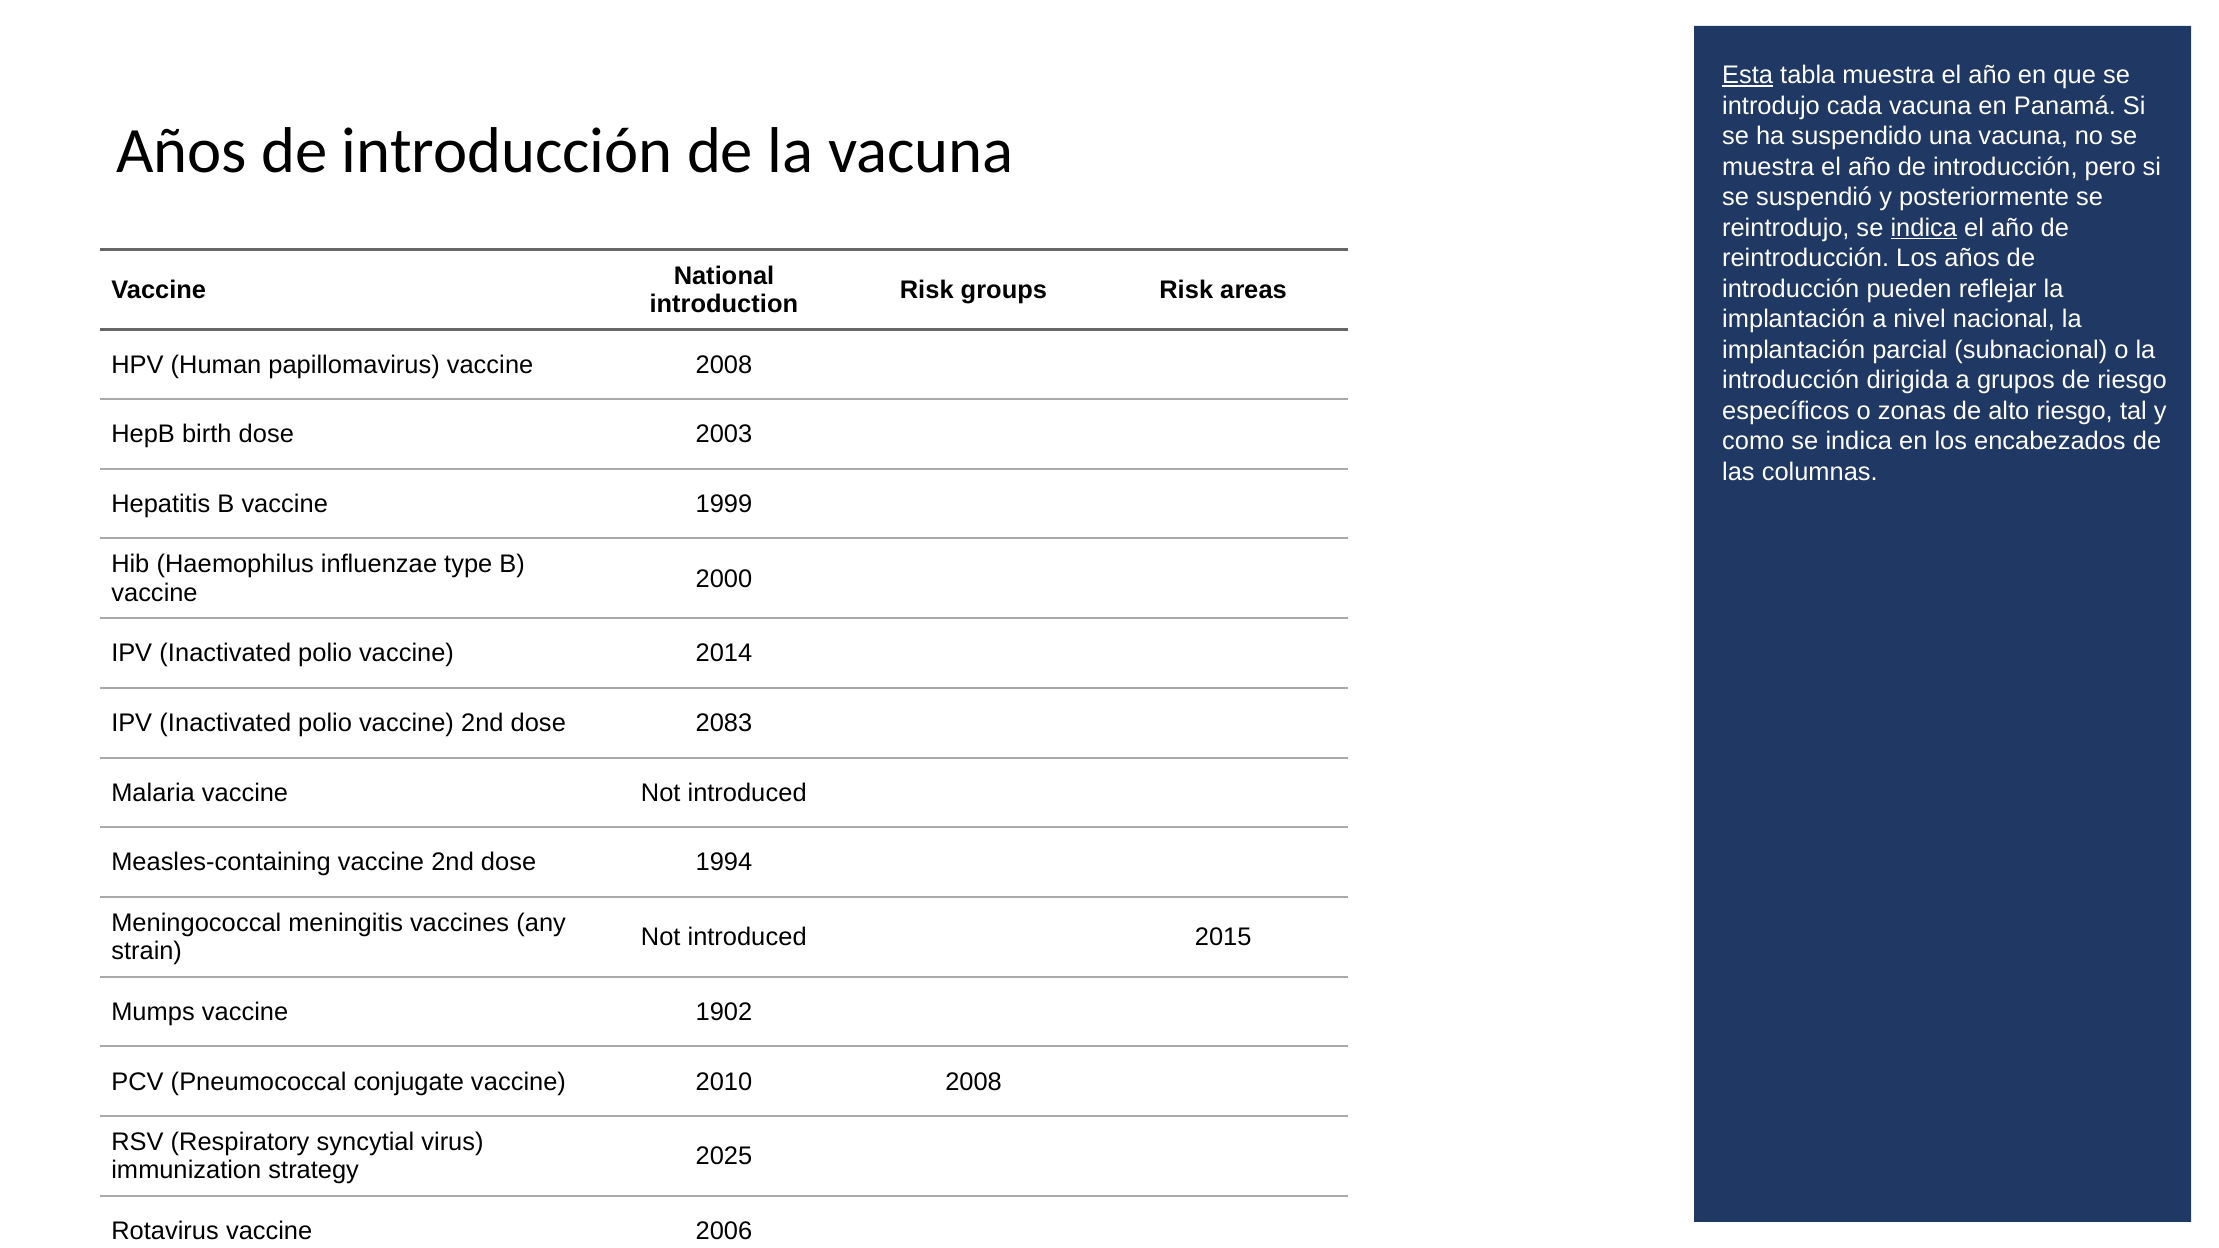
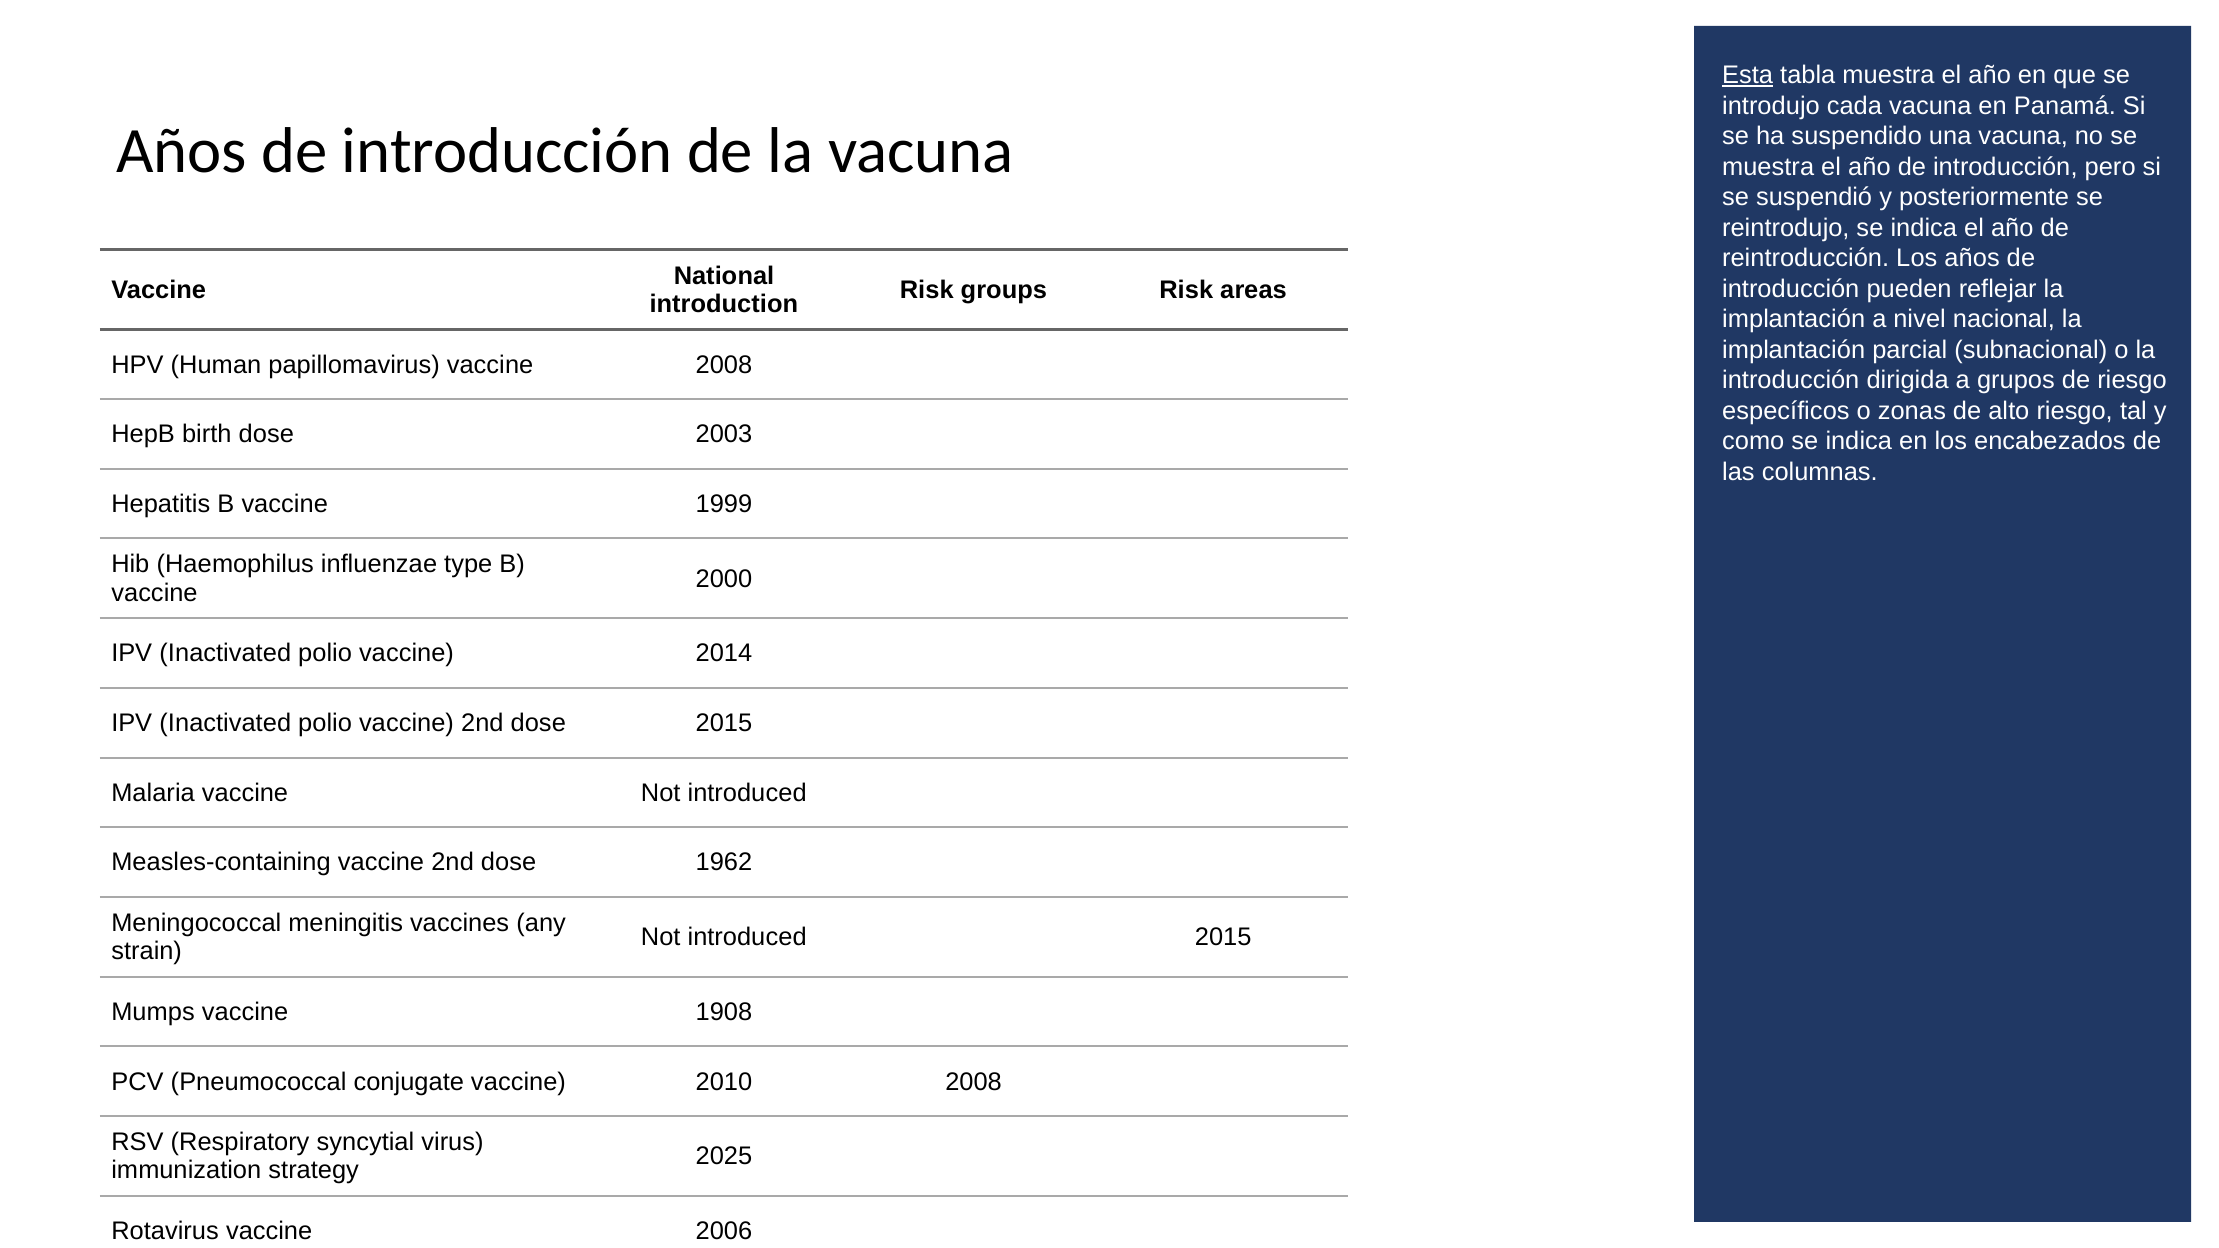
indica underline: present -> none (1924, 228)
dose 2083: 2083 -> 2015 (724, 723)
1994: 1994 -> 1962 (724, 863)
1902: 1902 -> 1908 (724, 1012)
